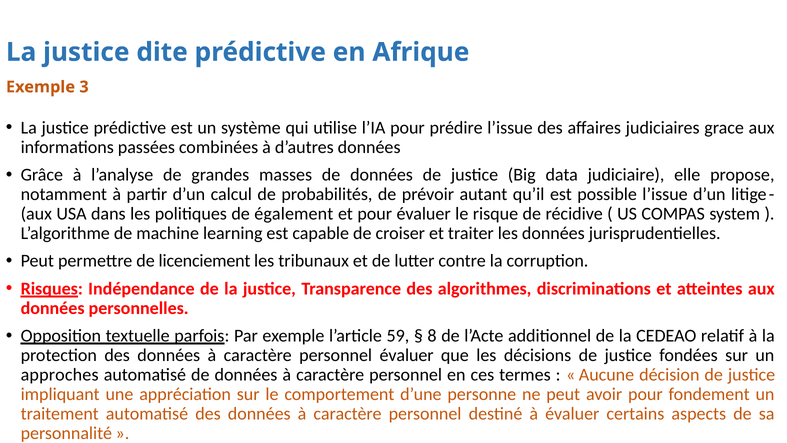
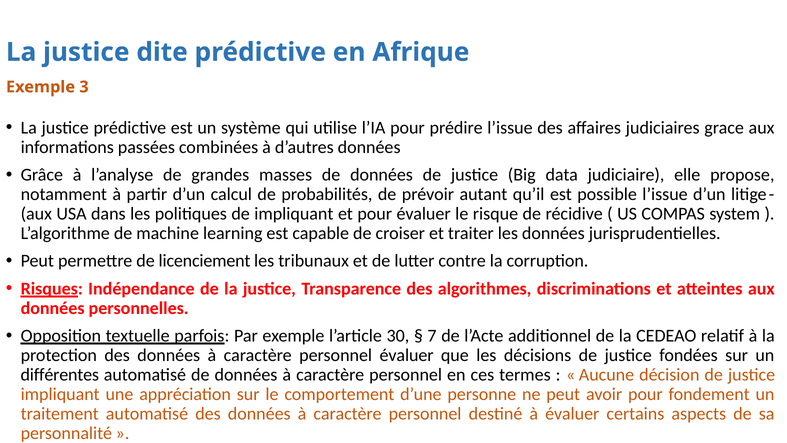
de également: également -> impliquant (294, 214)
59: 59 -> 30 (398, 336)
8: 8 -> 7 (432, 336)
approches: approches -> différentes (60, 375)
